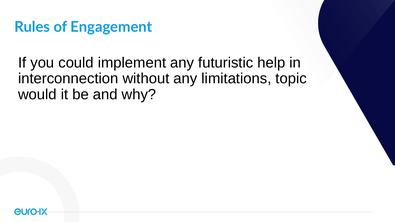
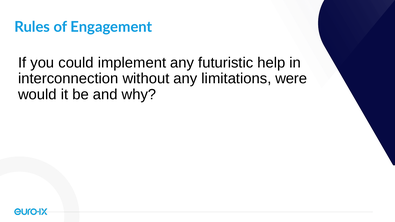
topic: topic -> were (291, 79)
